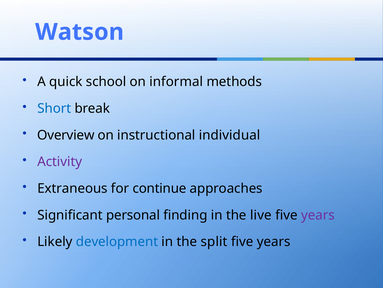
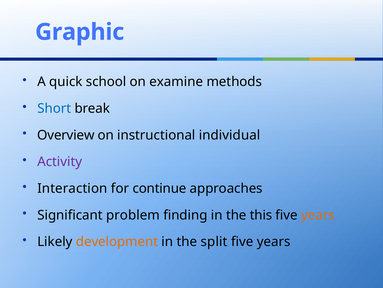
Watson: Watson -> Graphic (80, 32)
informal: informal -> examine (176, 82)
Extraneous: Extraneous -> Interaction (72, 188)
personal: personal -> problem (133, 215)
live: live -> this (261, 215)
years colour: purple -> orange (318, 215)
development colour: blue -> orange (117, 241)
